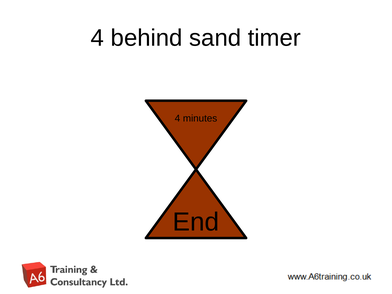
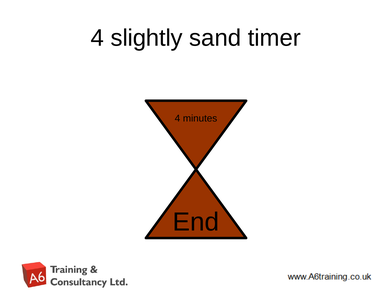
behind: behind -> slightly (147, 38)
